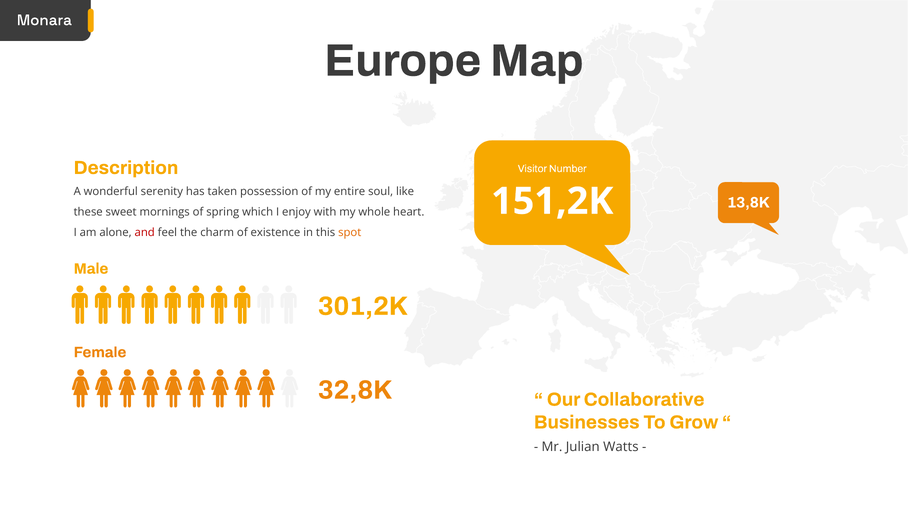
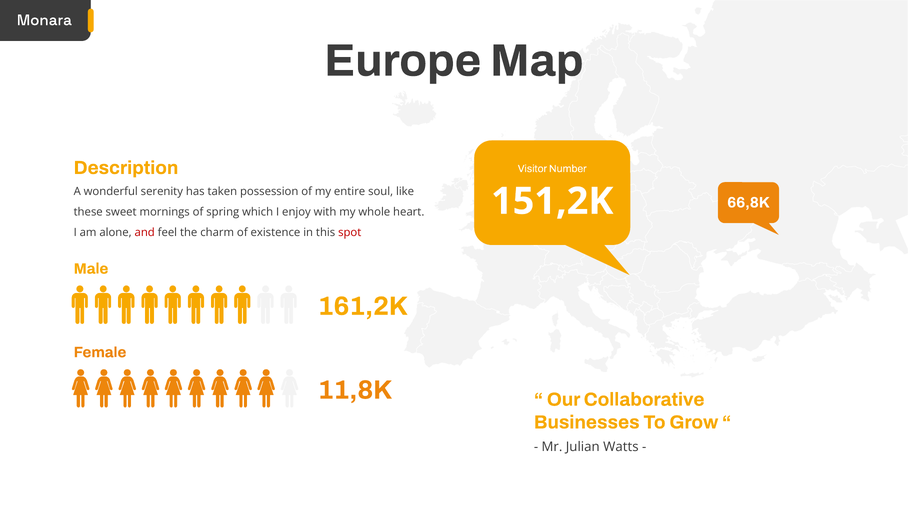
13,8K: 13,8K -> 66,8K (748, 202)
spot colour: orange -> red (350, 232)
301,2K: 301,2K -> 161,2K (363, 306)
32,8K: 32,8K -> 11,8K (355, 390)
